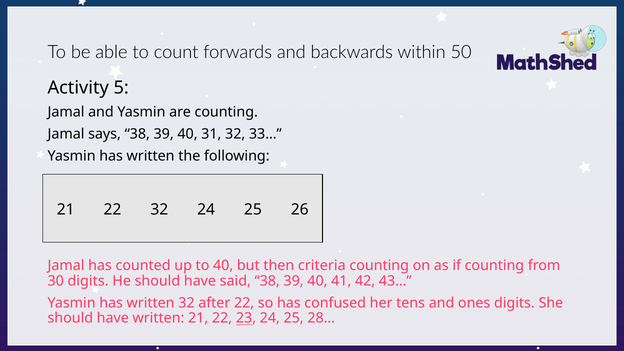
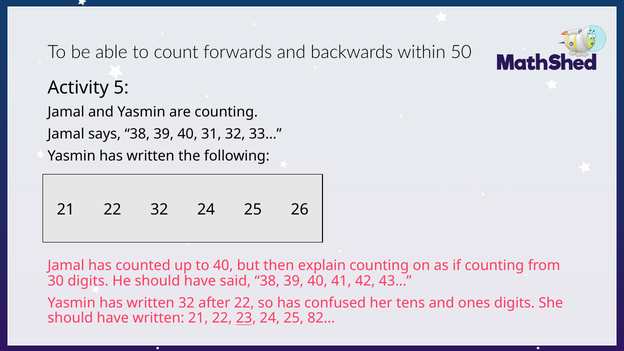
criteria: criteria -> explain (322, 265)
28…: 28… -> 82… (321, 318)
